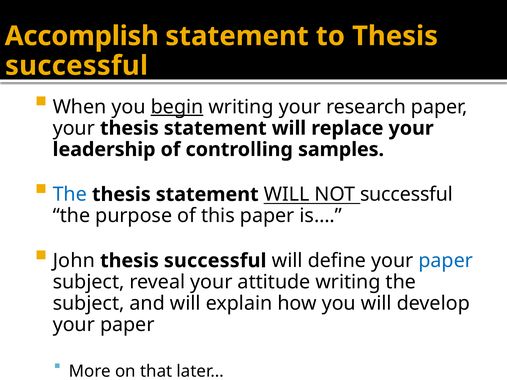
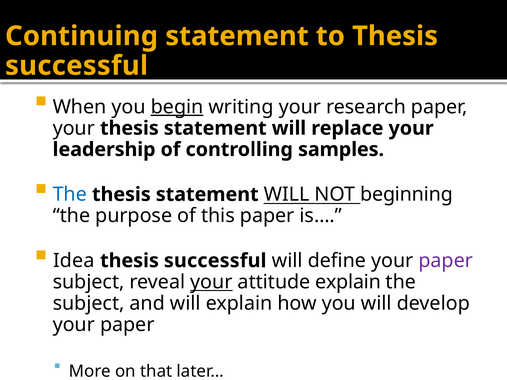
Accomplish: Accomplish -> Continuing (82, 36)
NOT successful: successful -> beginning (406, 195)
John: John -> Idea (74, 261)
paper colour: blue -> purple (446, 261)
your underline: none -> present (211, 282)
attitude writing: writing -> explain (348, 282)
